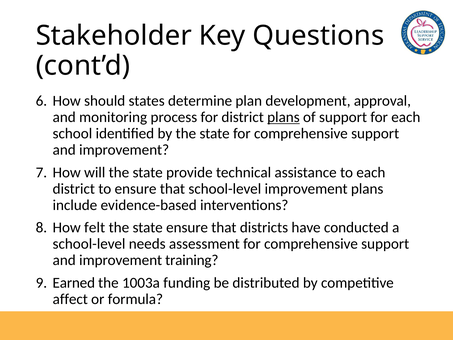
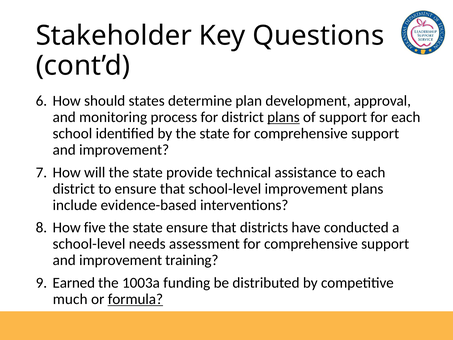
felt: felt -> five (95, 227)
affect: affect -> much (70, 299)
formula underline: none -> present (135, 299)
